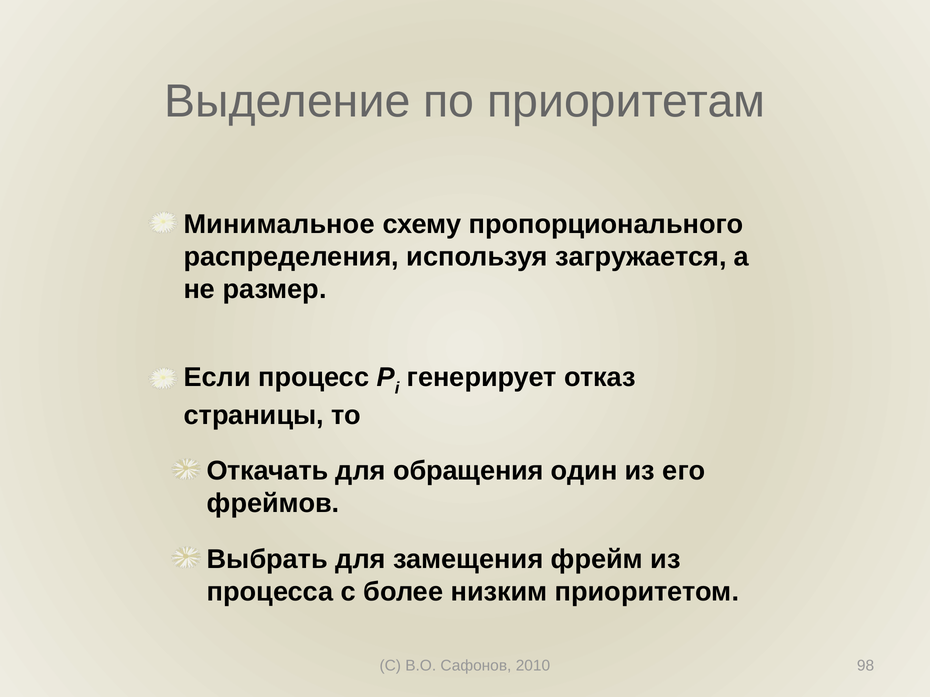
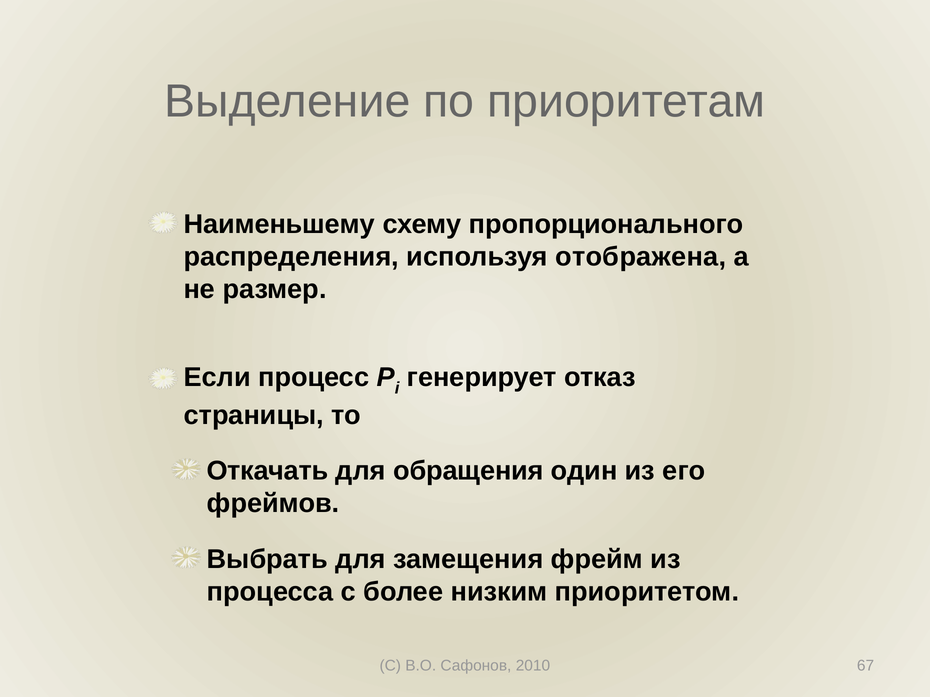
Минимальное: Минимальное -> Наименьшему (279, 224)
загружается: загружается -> отображена (641, 257)
98: 98 -> 67 (866, 666)
